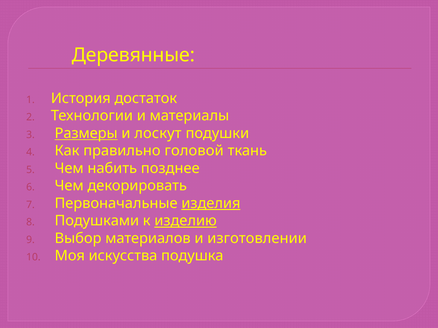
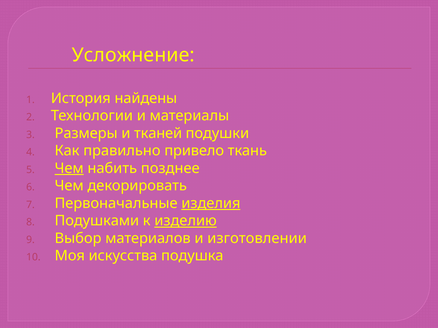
Деревянные: Деревянные -> Усложнение (133, 55)
достаток: достаток -> найдены (146, 99)
Размеры underline: present -> none (86, 134)
лоскут: лоскут -> тканей (158, 134)
головой: головой -> привело (194, 151)
Чем underline: none -> present (69, 169)
